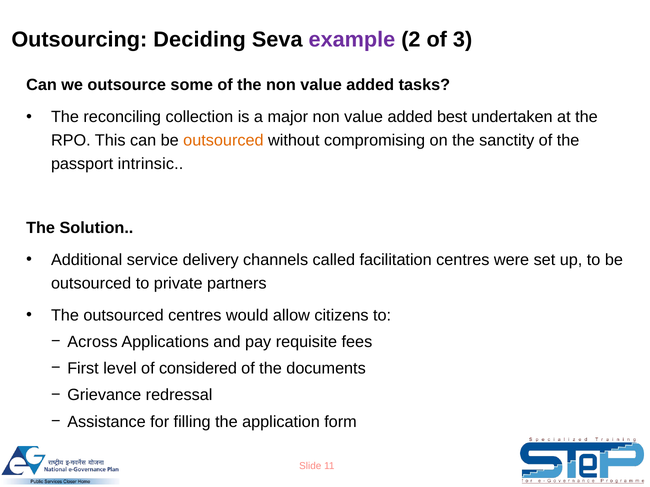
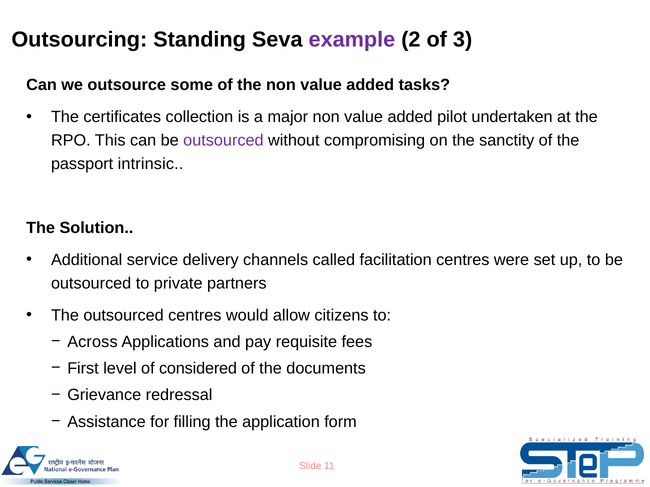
Deciding: Deciding -> Standing (200, 40)
reconciling: reconciling -> certificates (122, 117)
best: best -> pilot (452, 117)
outsourced colour: orange -> purple (223, 141)
